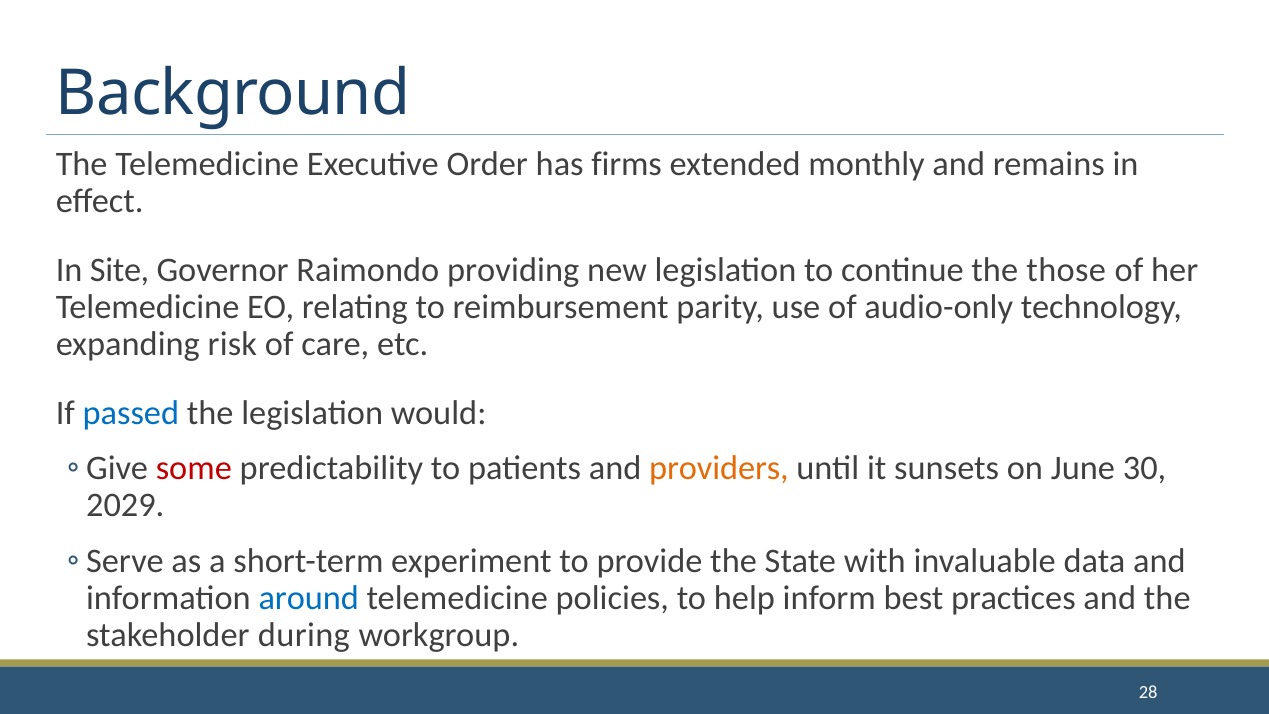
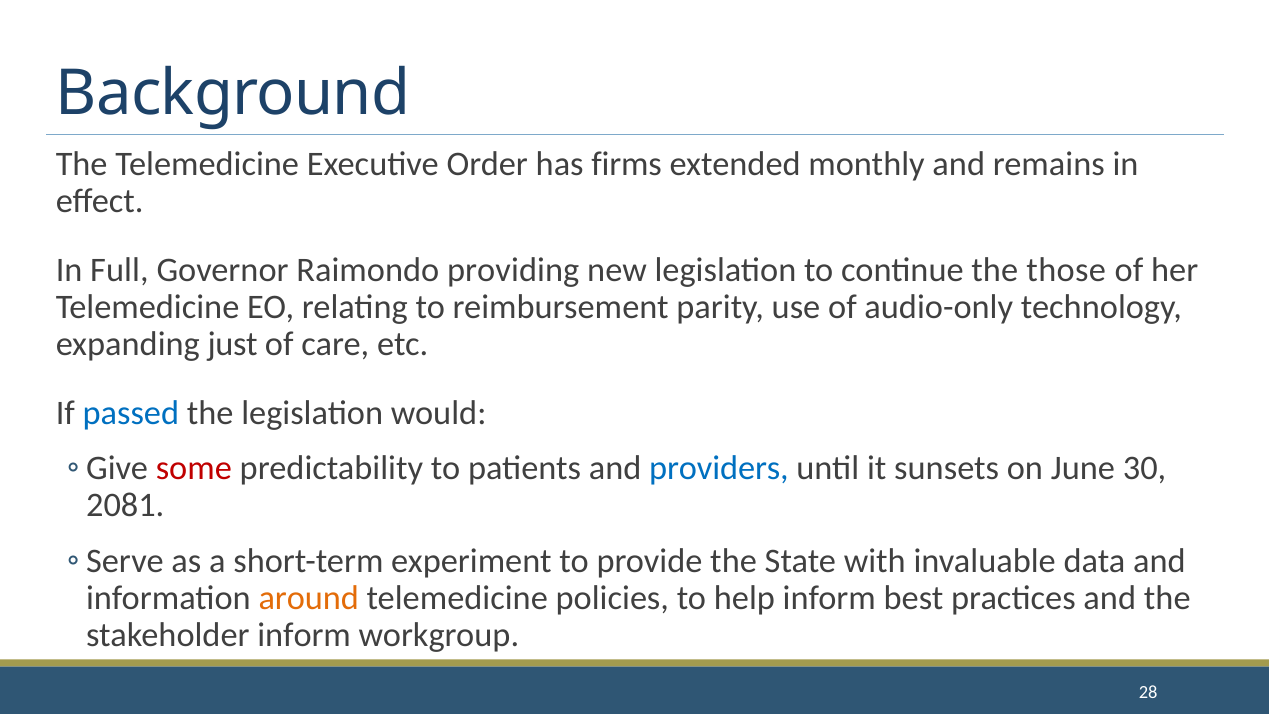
Site: Site -> Full (119, 270)
risk: risk -> just (233, 344)
providers colour: orange -> blue (719, 468)
2029: 2029 -> 2081 (125, 505)
around colour: blue -> orange (309, 598)
stakeholder during: during -> inform (304, 635)
